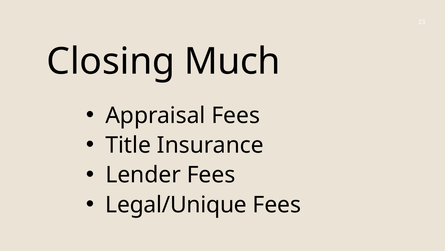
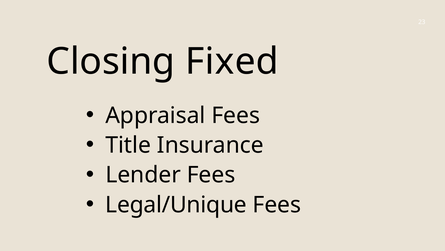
Much: Much -> Fixed (232, 62)
